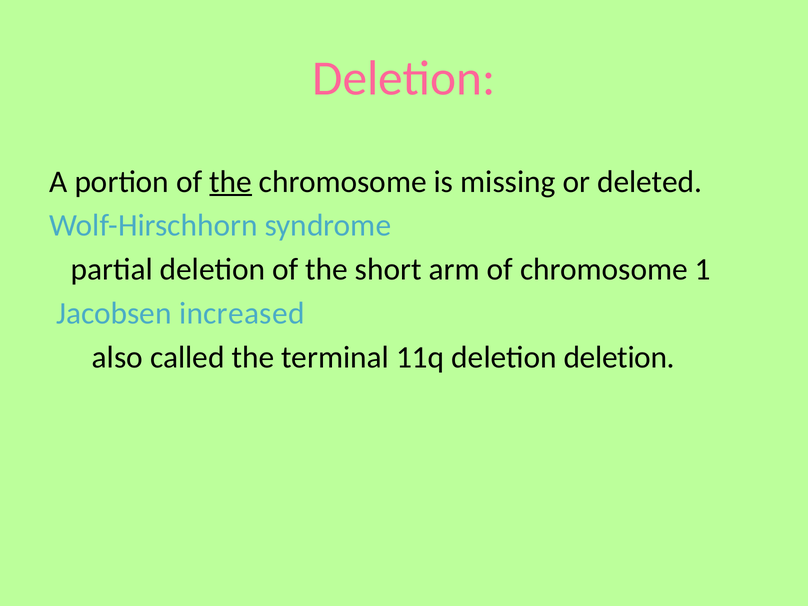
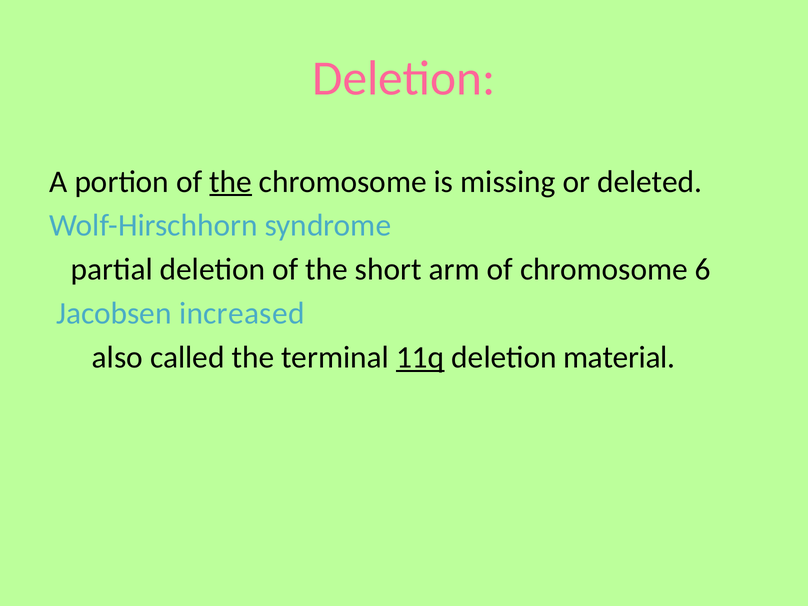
1: 1 -> 6 (703, 270)
11q underline: none -> present (420, 357)
deletion deletion: deletion -> material (619, 357)
